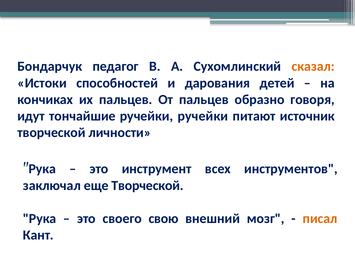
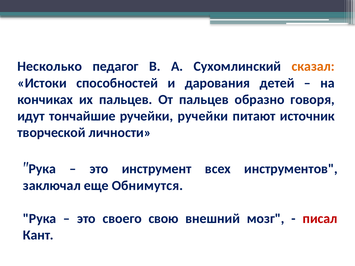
Бондарчук: Бондарчук -> Несколько (50, 66)
еще Творческой: Творческой -> Обнимутся (147, 186)
писал colour: orange -> red (320, 219)
